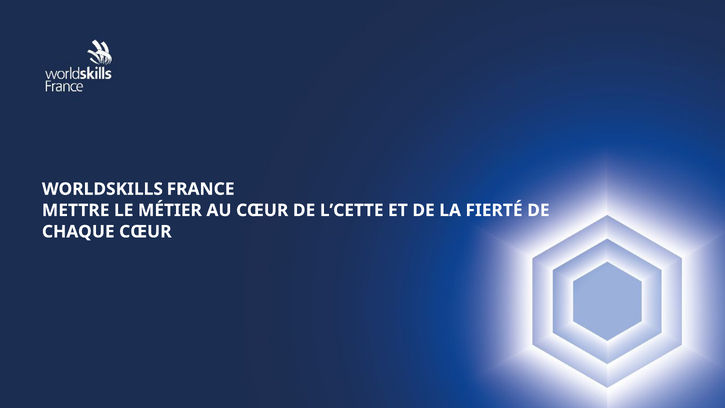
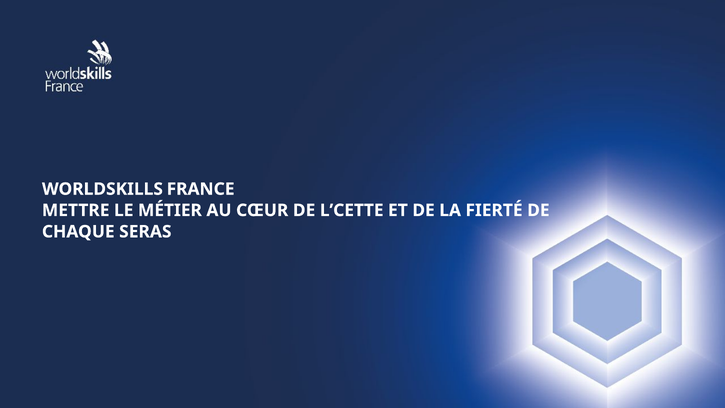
CHAQUE CŒUR: CŒUR -> SERAS (145, 232)
